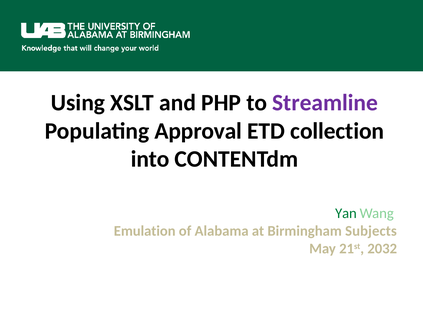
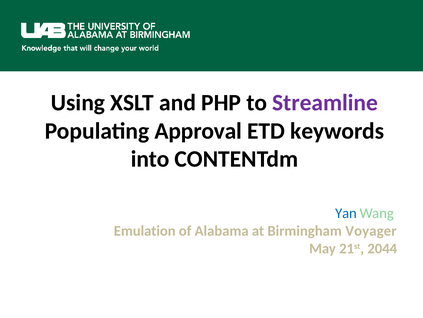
collection: collection -> keywords (337, 131)
Yan colour: green -> blue (346, 213)
Subjects: Subjects -> Voyager (371, 230)
2032: 2032 -> 2044 (382, 248)
